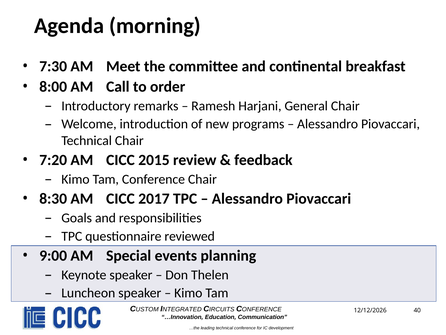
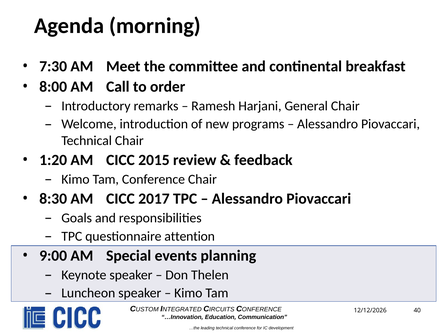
7:20: 7:20 -> 1:20 (53, 160)
reviewed: reviewed -> attention (190, 236)
